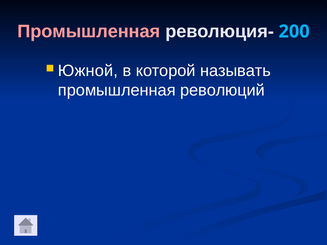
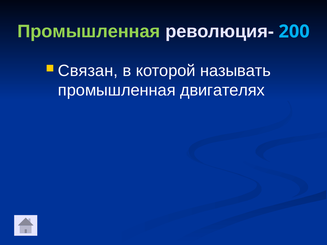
Промышленная colour: pink -> light green (89, 32)
Южной: Южной -> Связан (88, 71)
революций: революций -> двигателях (223, 90)
